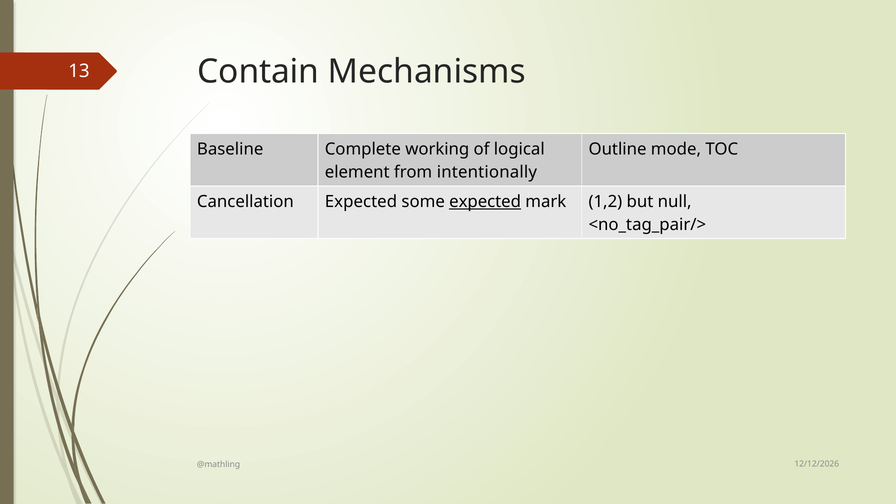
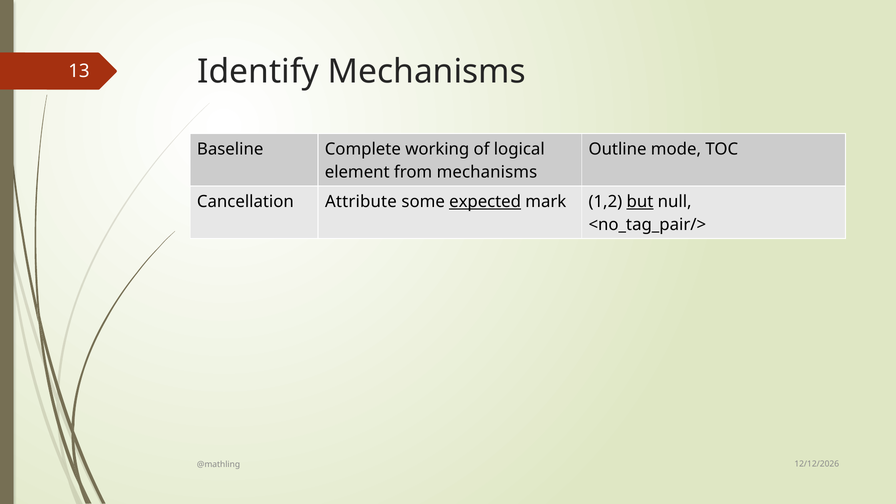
Contain: Contain -> Identify (258, 72)
from intentionally: intentionally -> mechanisms (487, 172)
Cancellation Expected: Expected -> Attribute (361, 202)
but underline: none -> present (640, 202)
